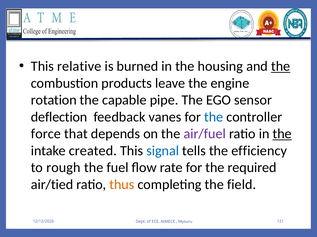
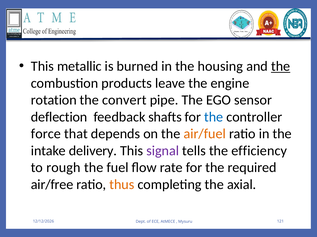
relative: relative -> metallic (79, 67)
capable: capable -> convert (124, 100)
vanes: vanes -> shafts (165, 117)
air/fuel colour: purple -> orange (205, 134)
the underline: present -> none (282, 134)
created: created -> delivery (93, 151)
signal colour: blue -> purple (163, 151)
air/tied: air/tied -> air/free (52, 185)
field: field -> axial (242, 185)
